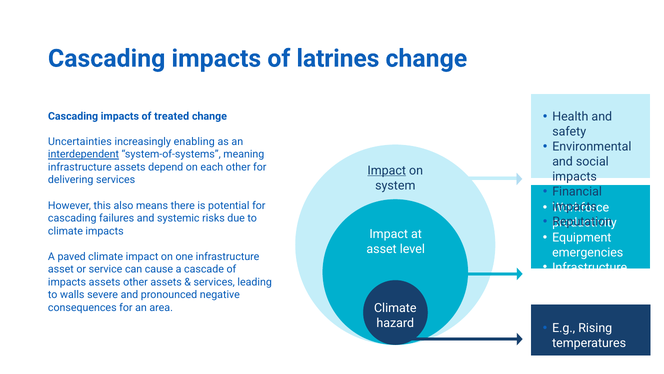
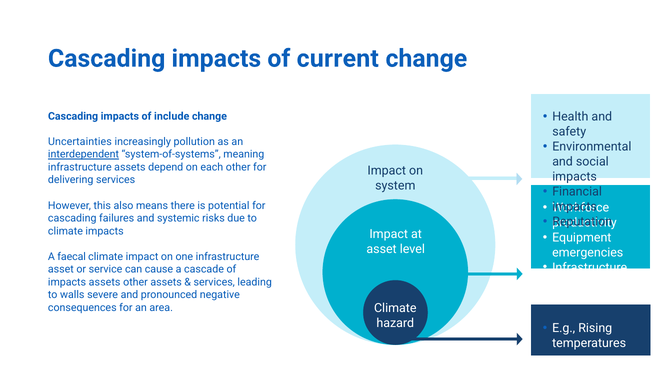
latrines: latrines -> current (338, 58)
treated: treated -> include (172, 116)
enabling: enabling -> pollution (194, 141)
Impact underline: present -> none (387, 170)
paved: paved -> faecal (72, 256)
